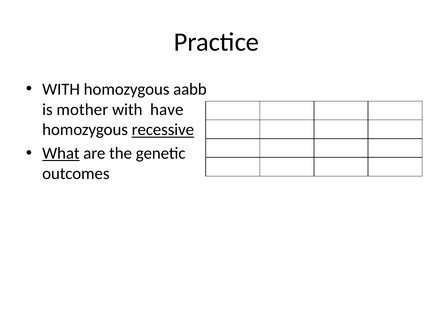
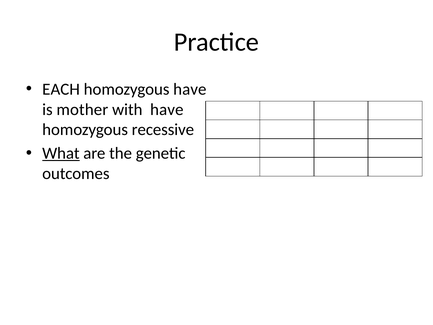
WITH: WITH -> EACH (61, 89)
homozygous aabb: aabb -> have (190, 89)
recessive underline: present -> none (163, 130)
